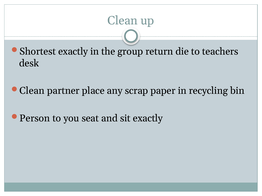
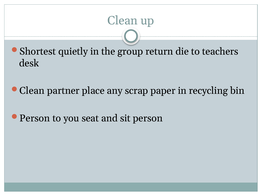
Shortest exactly: exactly -> quietly (73, 52)
sit exactly: exactly -> person (148, 119)
